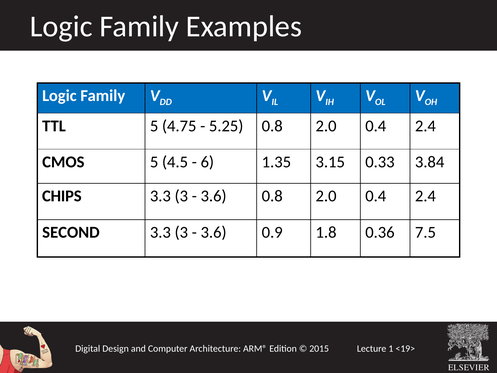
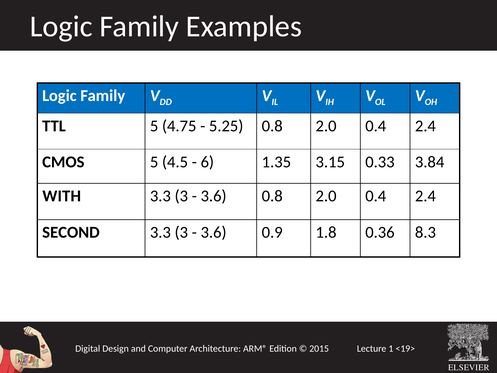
CHIPS: CHIPS -> WITH (62, 196)
7.5: 7.5 -> 8.3 (425, 232)
